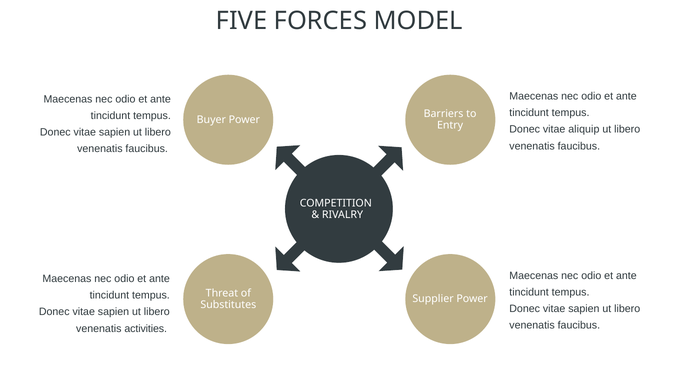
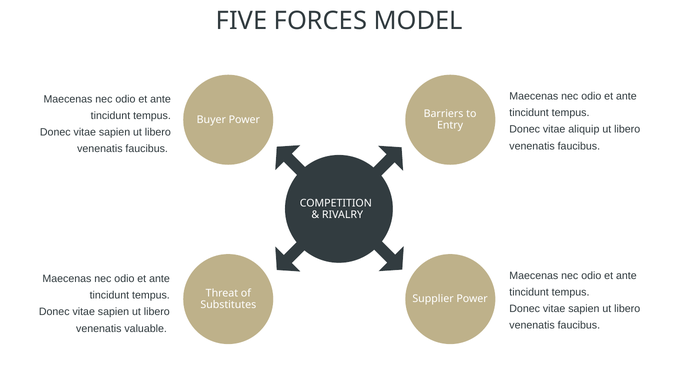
activities: activities -> valuable (146, 328)
